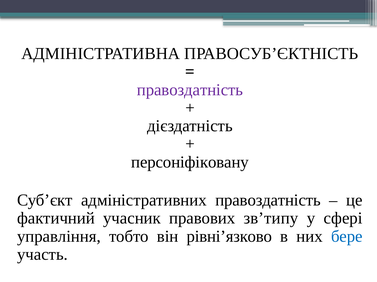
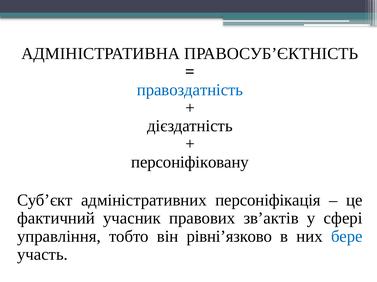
правоздатність colour: purple -> blue (190, 90)
адміністративних правоздатність: правоздатність -> персоніфікація (268, 201)
зв’типу: зв’типу -> зв’актів (271, 219)
